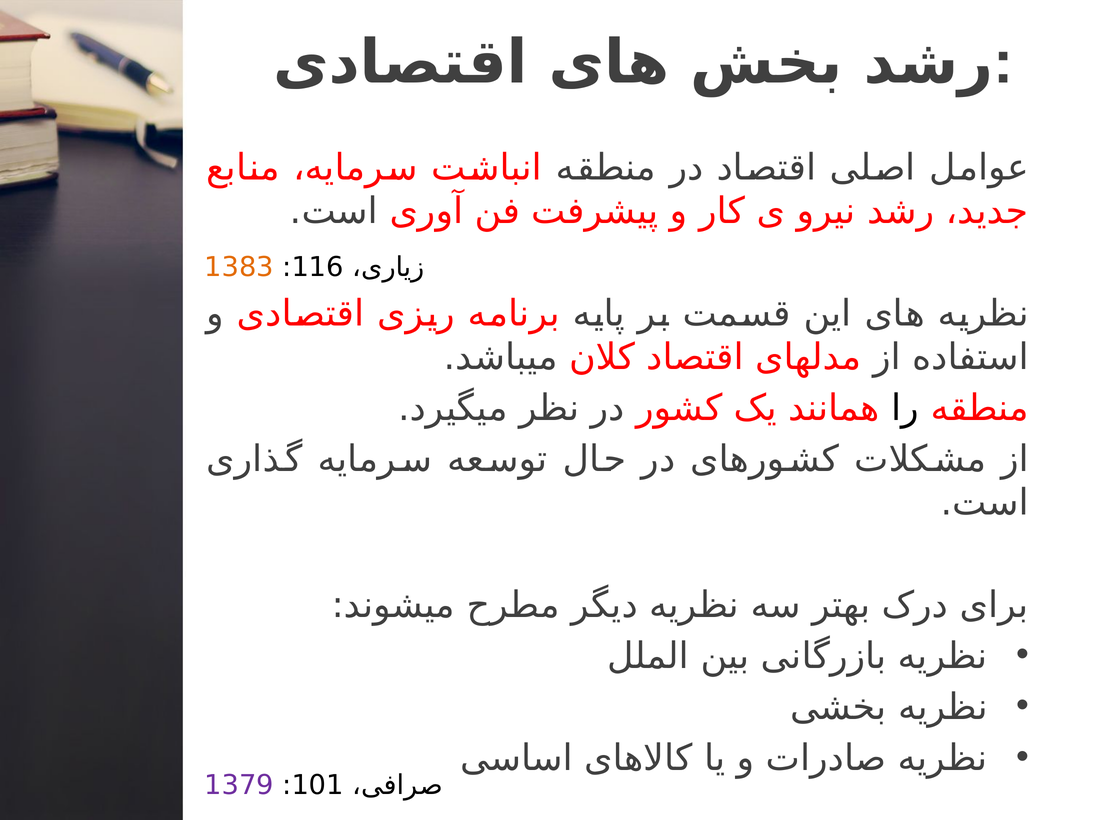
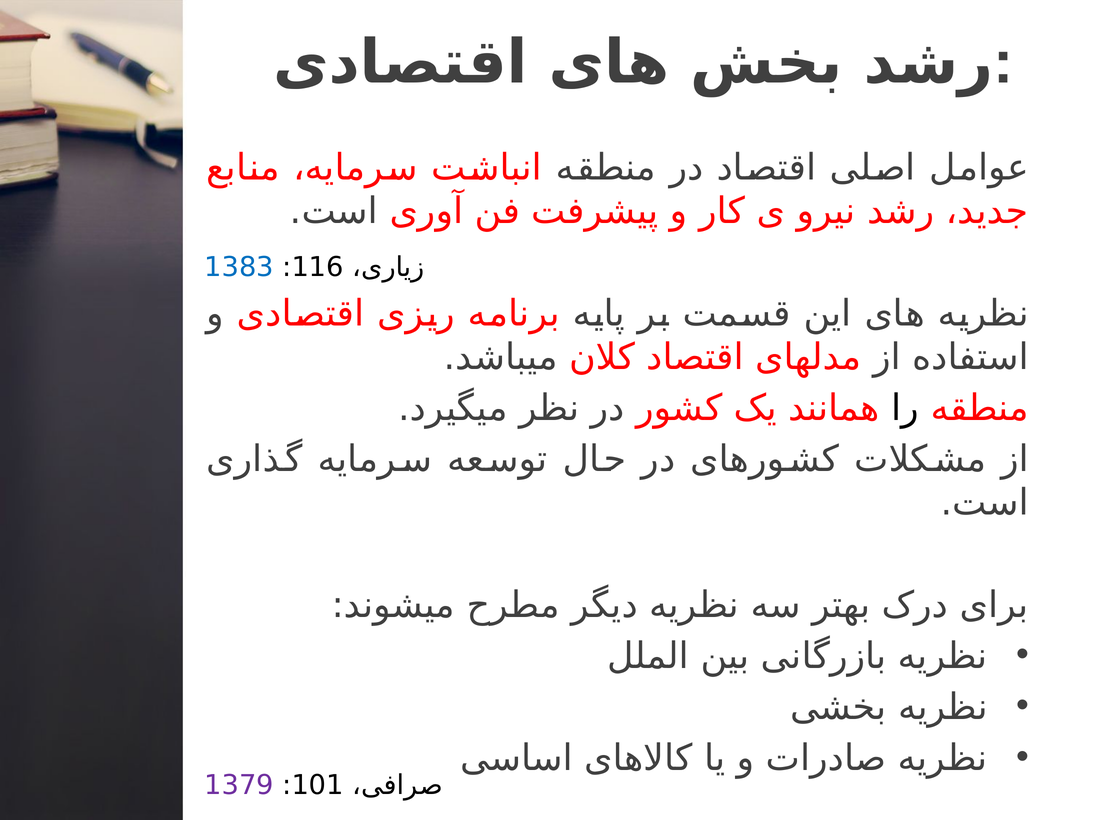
1383 colour: orange -> blue (239, 267)
